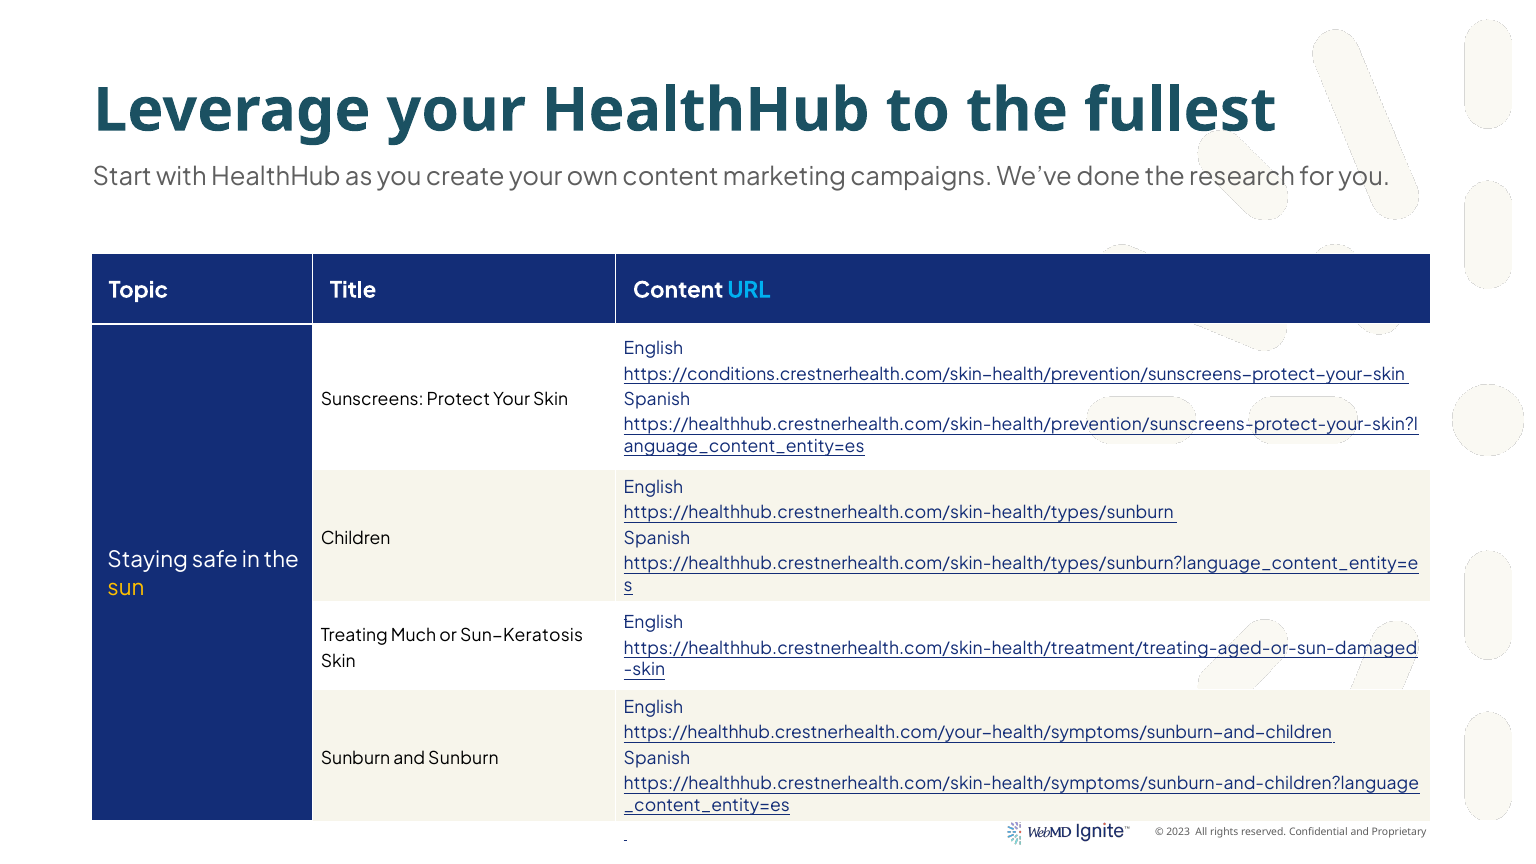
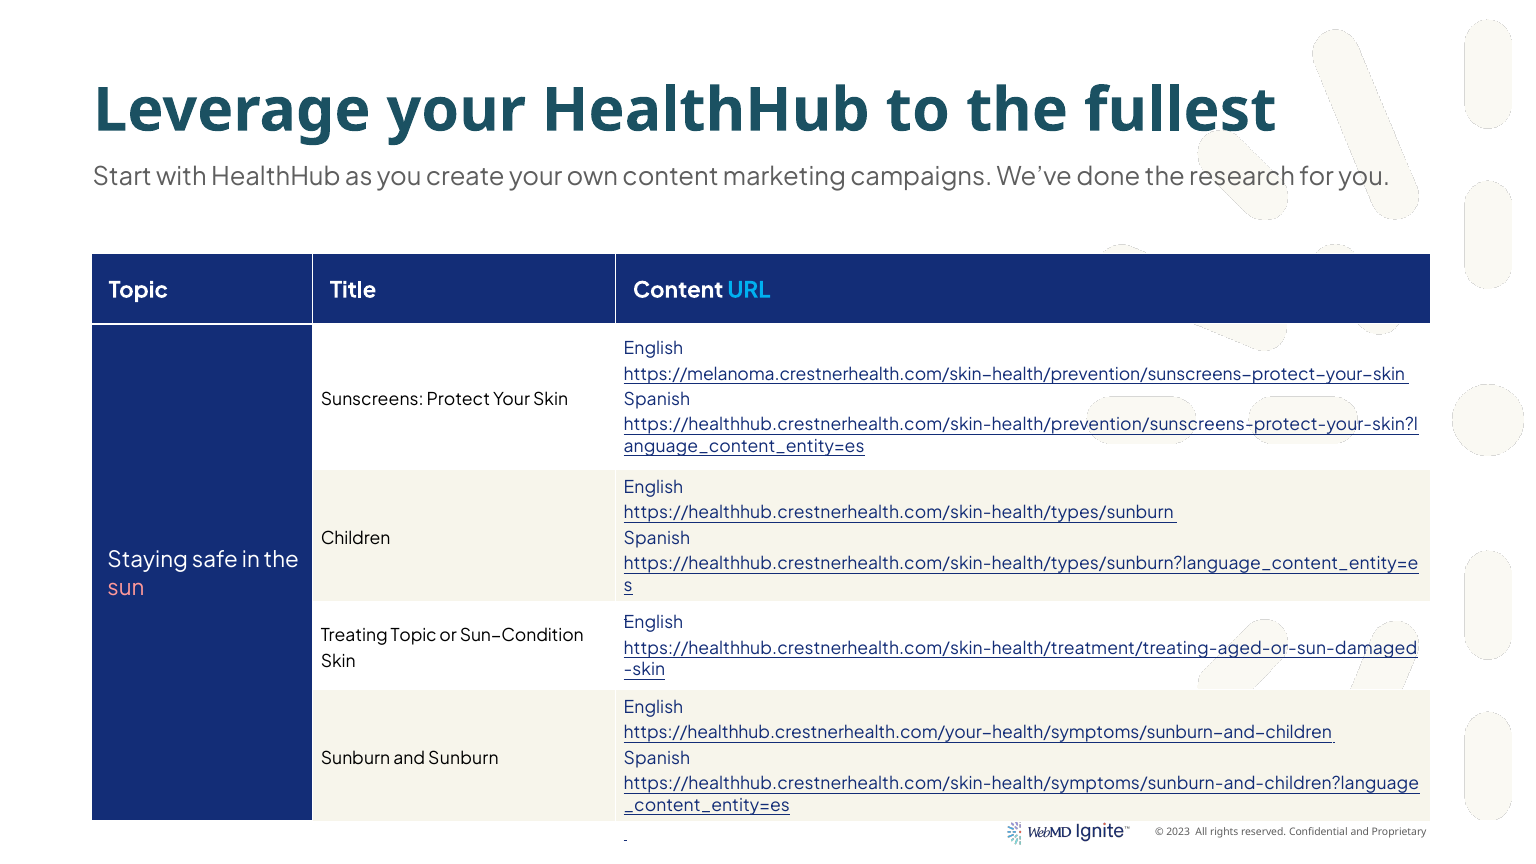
https://conditions.crestnerhealth.com/skin-health/prevention/sunscreens-protect-your-skin: https://conditions.crestnerhealth.com/skin-health/prevention/sunscreens-protect-your-skin -> https://melanoma.crestnerhealth.com/skin-health/prevention/sunscreens-protect-your-skin (1014, 374)
sun colour: yellow -> pink (126, 588)
Treating Much: Much -> Topic (414, 636)
Sun-Keratosis: Sun-Keratosis -> Sun-Condition (522, 636)
